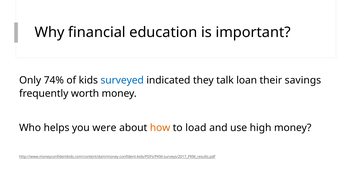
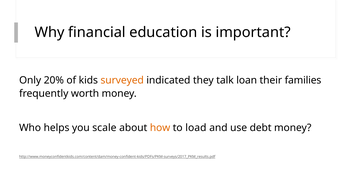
74%: 74% -> 20% (54, 80)
surveyed colour: blue -> orange (122, 80)
savings: savings -> families (303, 80)
were: were -> scale (104, 128)
high: high -> debt (261, 128)
